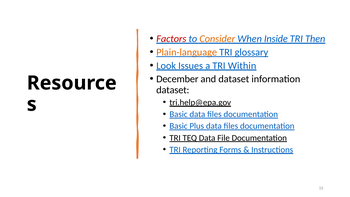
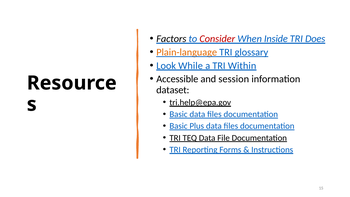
Factors colour: red -> black (171, 39)
Consider colour: orange -> red (217, 39)
Then: Then -> Does (315, 39)
Issues: Issues -> While (191, 66)
December: December -> Accessible (177, 79)
and dataset: dataset -> session (234, 79)
